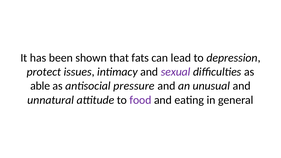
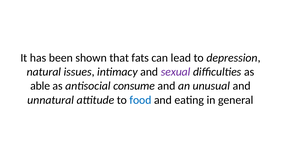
protect: protect -> natural (44, 72)
pressure: pressure -> consume (134, 86)
food colour: purple -> blue (140, 100)
